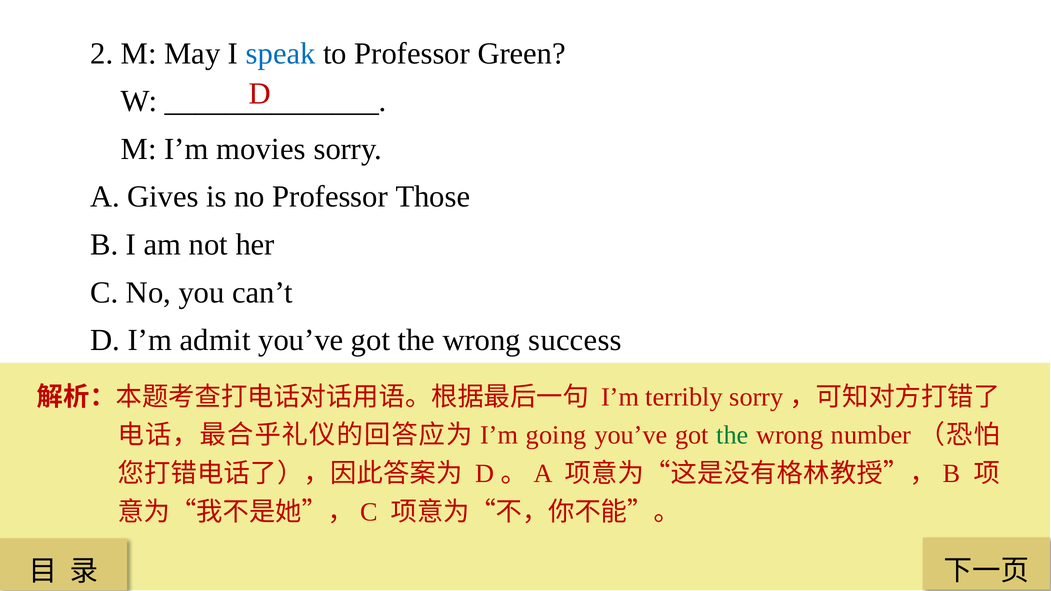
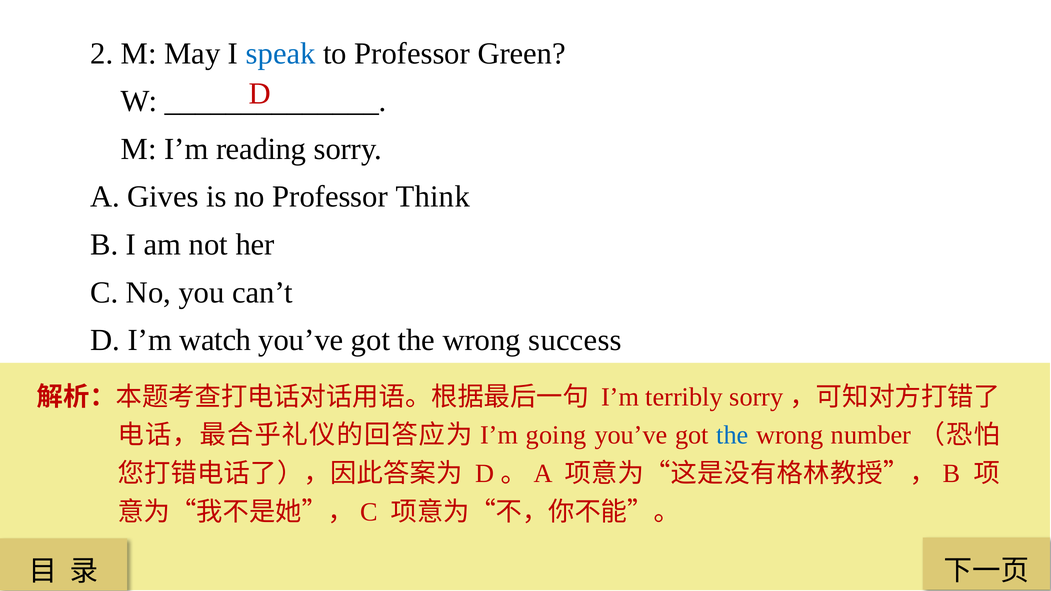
movies: movies -> reading (261, 149)
Those: Those -> Think (433, 197)
admit: admit -> watch (215, 340)
the colour: green -> blue (732, 435)
